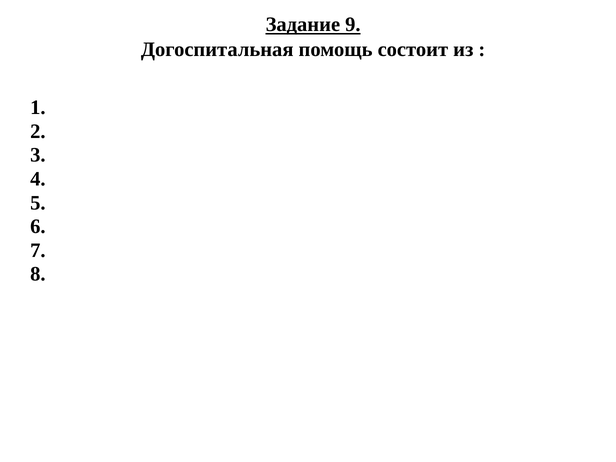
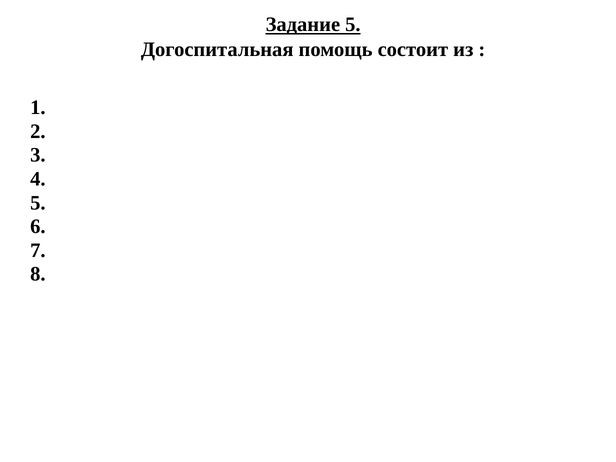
Задание 9: 9 -> 5 (353, 25)
